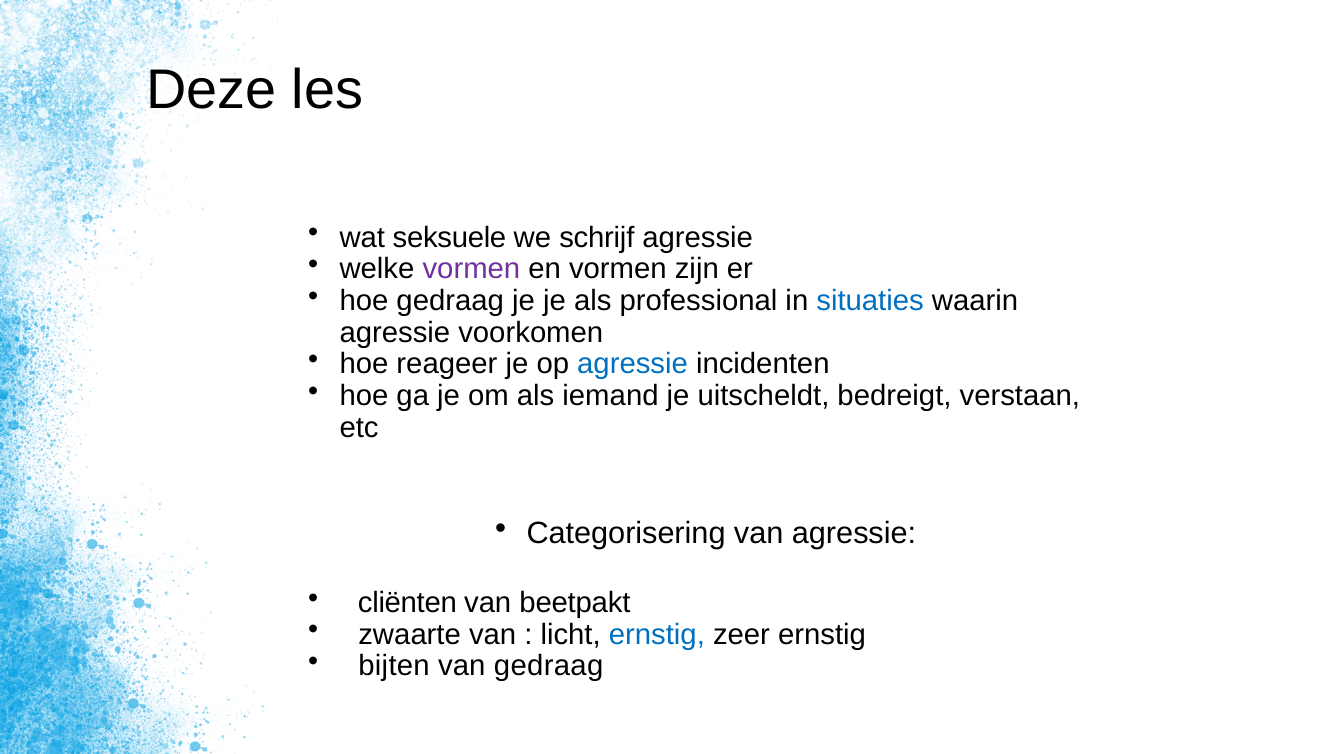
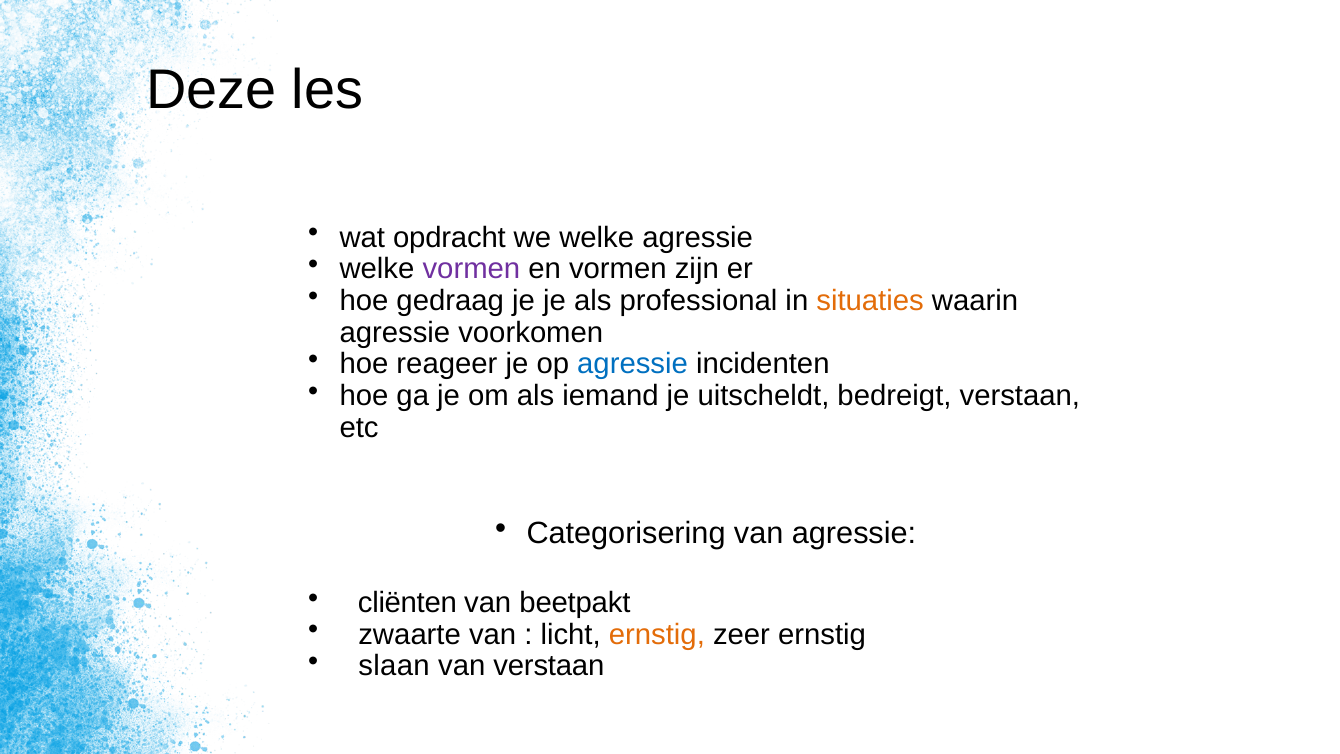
seksuele: seksuele -> opdracht (449, 237)
we schrijf: schrijf -> welke (597, 237)
situaties colour: blue -> orange (870, 301)
ernstig colour: blue -> orange (657, 634)
bijten: bijten -> slaan (394, 666)
van gedraag: gedraag -> verstaan (549, 666)
